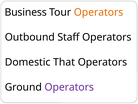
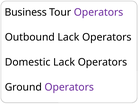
Operators colour: orange -> purple (99, 12)
Outbound Staff: Staff -> Lack (68, 37)
Domestic That: That -> Lack (64, 62)
